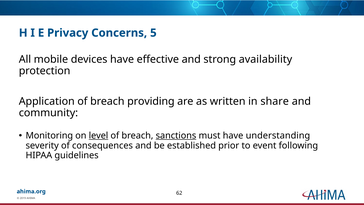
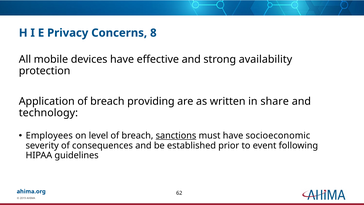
5: 5 -> 8 (153, 33)
community: community -> technology (48, 113)
Monitoring: Monitoring -> Employees (49, 136)
level underline: present -> none (98, 136)
understanding: understanding -> socioeconomic (278, 136)
